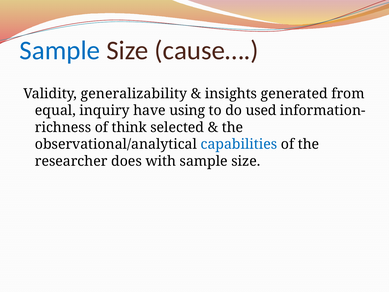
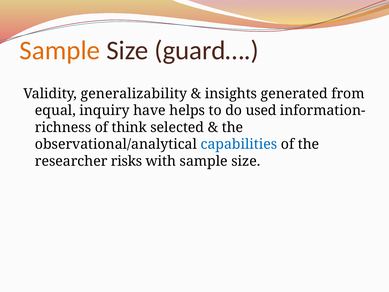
Sample colour: blue -> orange (60, 51)
cause…: cause… -> guard… (207, 51)
using: using -> helps (187, 111)
does: does -> risks (127, 161)
